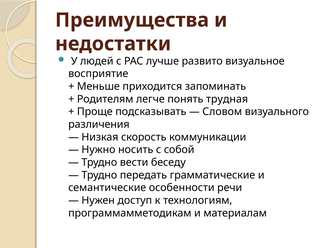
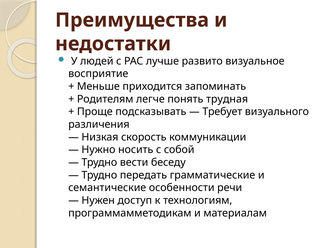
Словом: Словом -> Требует (222, 112)
